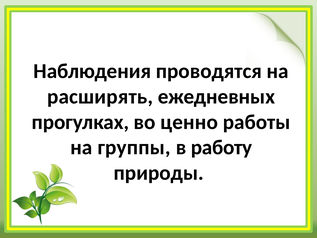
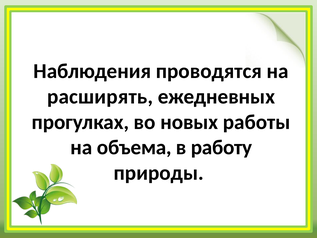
ценно: ценно -> новых (189, 122)
группы: группы -> объема (134, 147)
